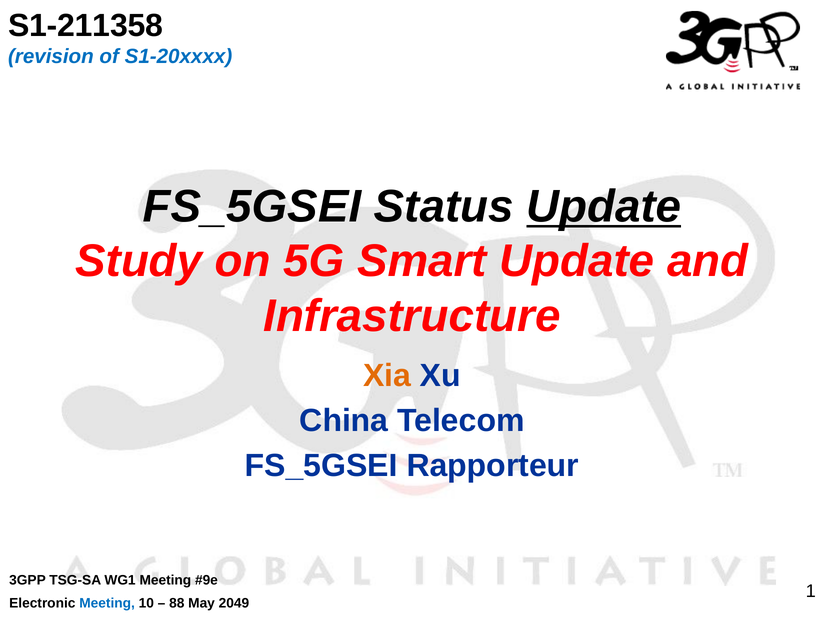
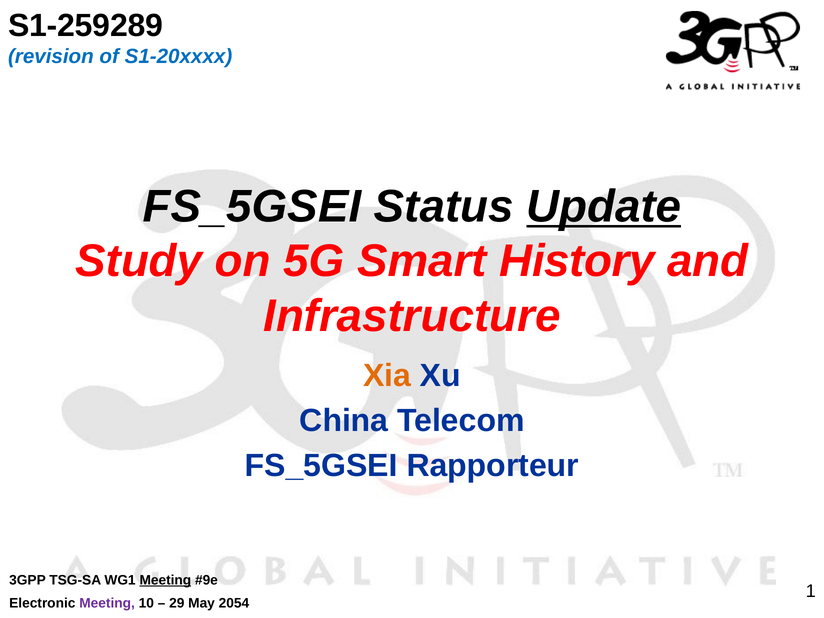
S1-211358: S1-211358 -> S1-259289 (86, 26)
Smart Update: Update -> History (577, 261)
Meeting underline: none -> present (165, 580)
Meeting colour: blue -> purple (107, 603)
88: 88 -> 29 (177, 603)
2049: 2049 -> 2054 (234, 603)
